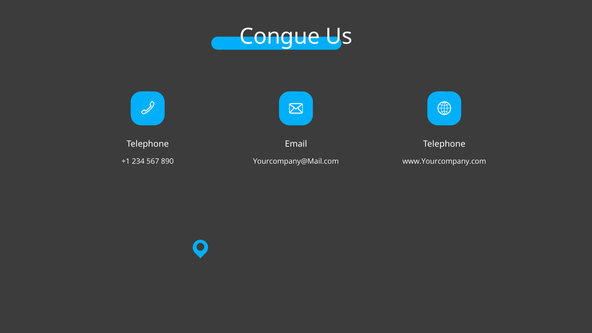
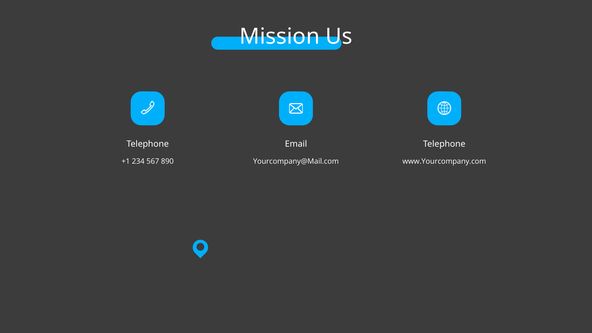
Congue: Congue -> Mission (280, 36)
